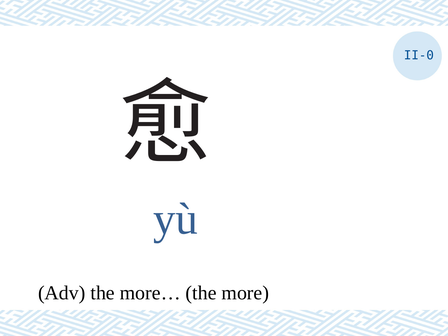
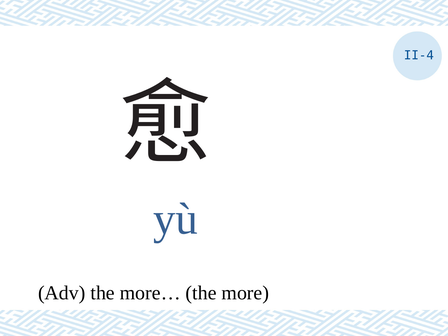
II-0: II-0 -> II-4 (419, 55)
